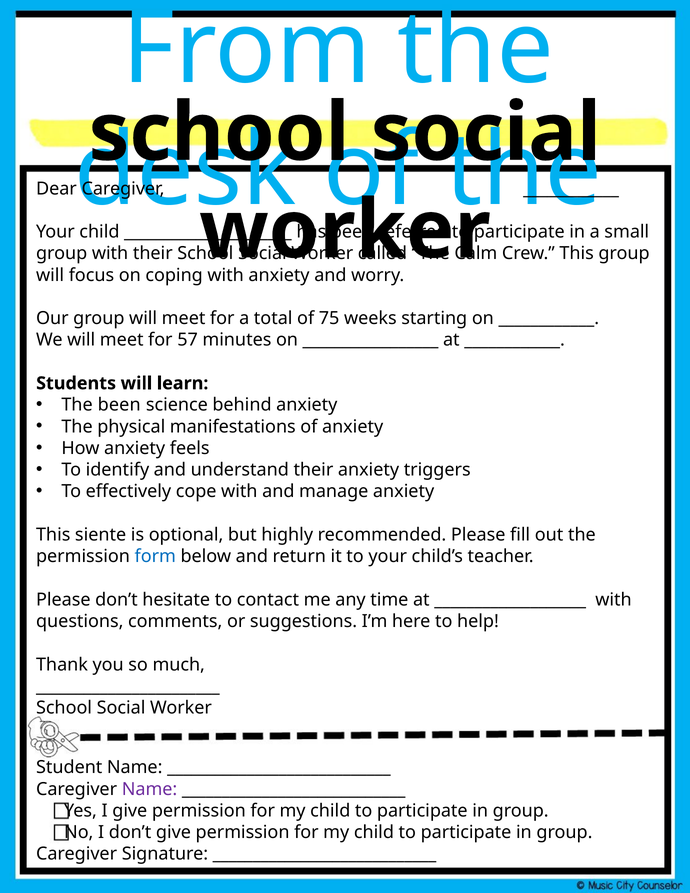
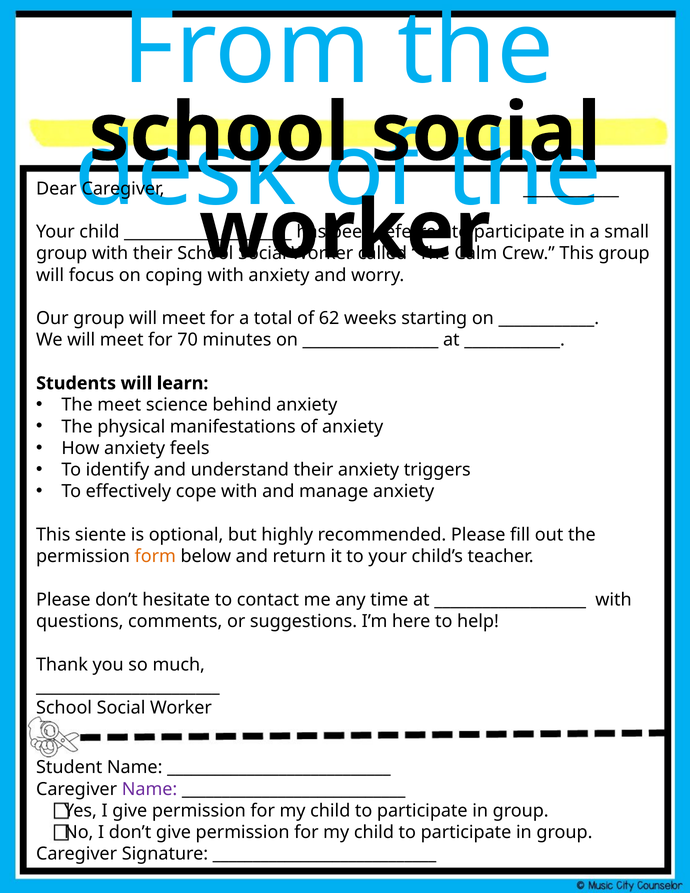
75: 75 -> 62 (329, 318)
57: 57 -> 70 (188, 340)
The been: been -> meet (119, 405)
form colour: blue -> orange (155, 556)
